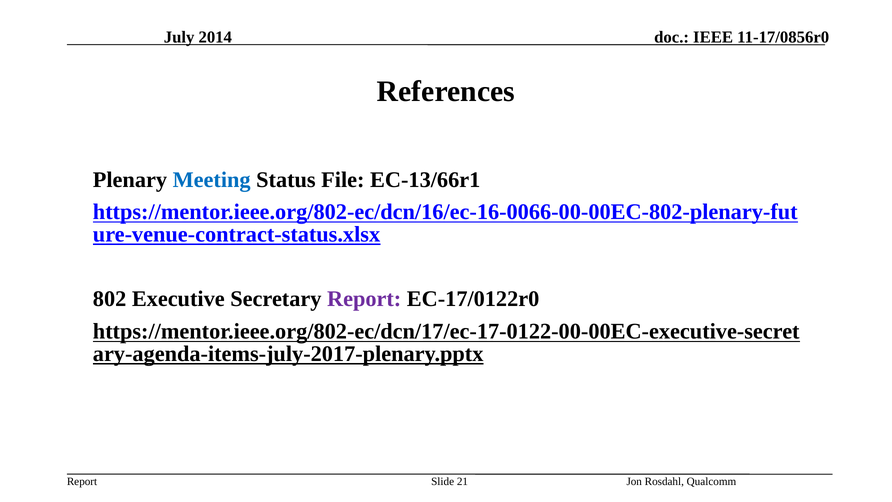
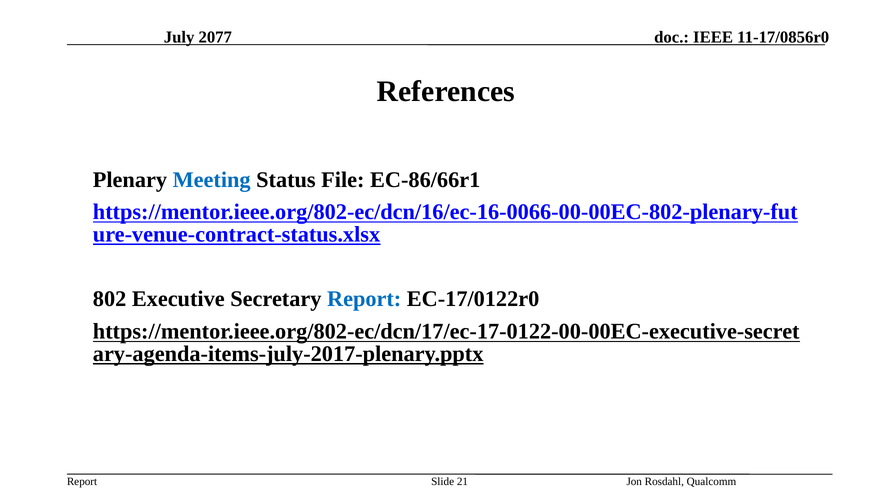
2014: 2014 -> 2077 (215, 37)
EC-13/66r1: EC-13/66r1 -> EC-86/66r1 (425, 180)
Report colour: purple -> blue (364, 299)
